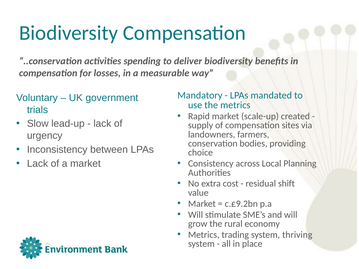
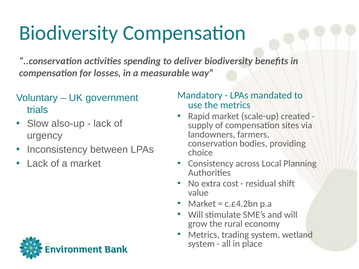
lead-up: lead-up -> also-up (68, 124)
c.£9.2bn: c.£9.2bn -> c.£4.2bn (241, 204)
thriving: thriving -> wetland (297, 235)
